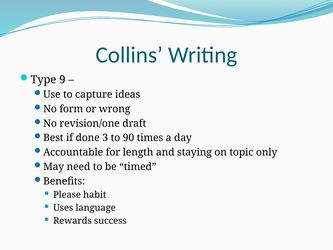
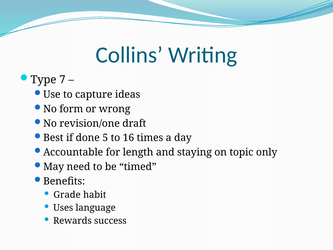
9: 9 -> 7 (62, 80)
3: 3 -> 5 (105, 138)
90: 90 -> 16 (128, 138)
Please: Please -> Grade (67, 195)
